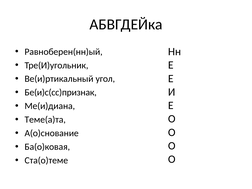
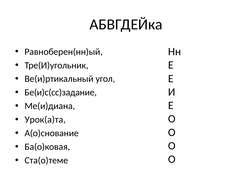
Бе(и)с(сс)признак: Бе(и)с(сс)признак -> Бе(и)с(сс)задание (61, 92)
Теме(а)та: Теме(а)та -> Урок(а)та (45, 120)
